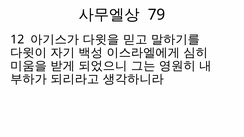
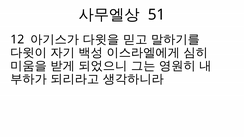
79: 79 -> 51 (157, 15)
